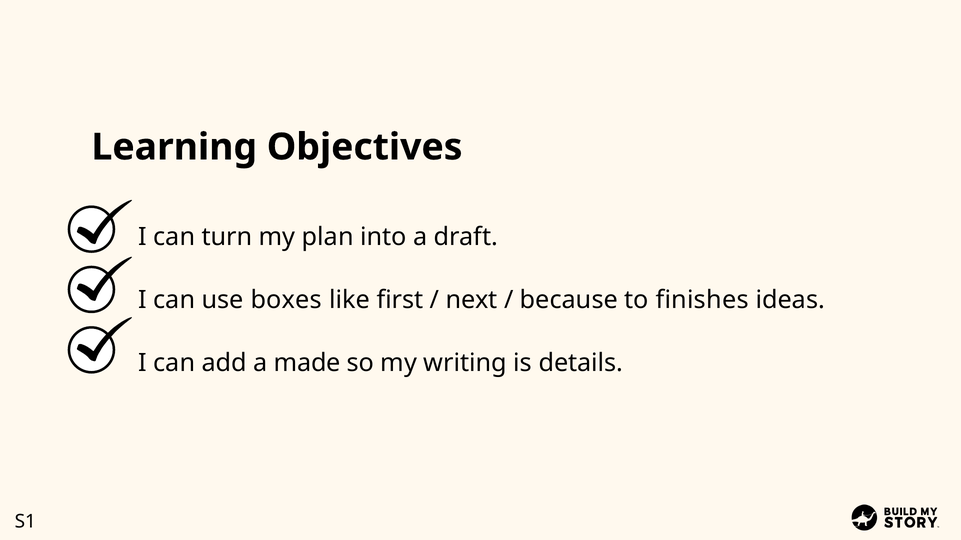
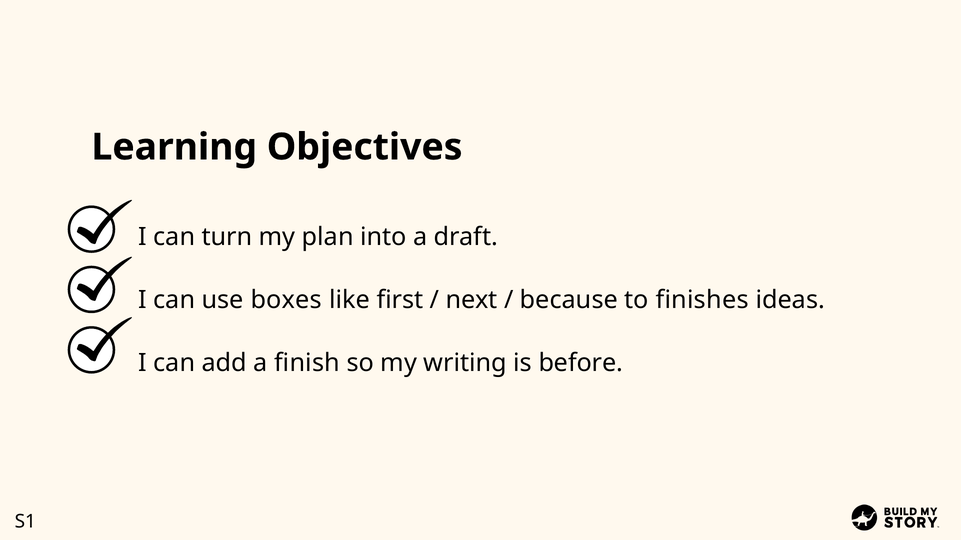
made: made -> finish (307, 363)
details: details -> before (581, 363)
